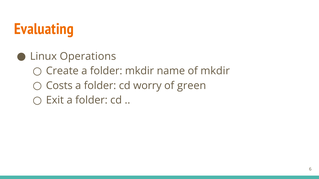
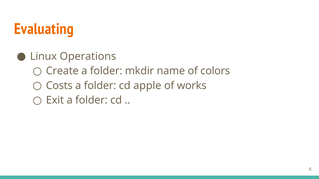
of mkdir: mkdir -> colors (215, 71)
worry: worry -> apple (147, 86)
green: green -> works (192, 86)
